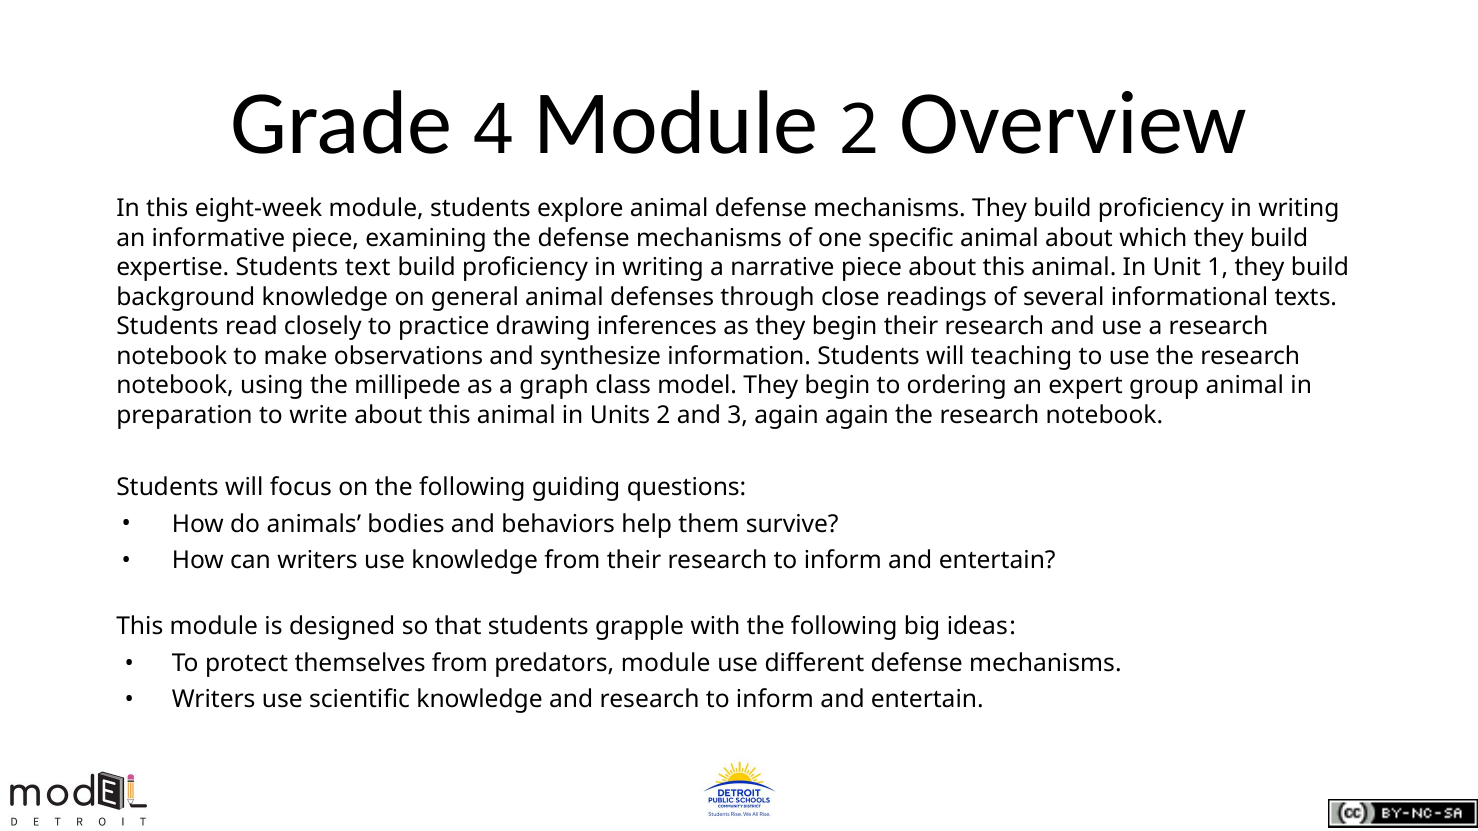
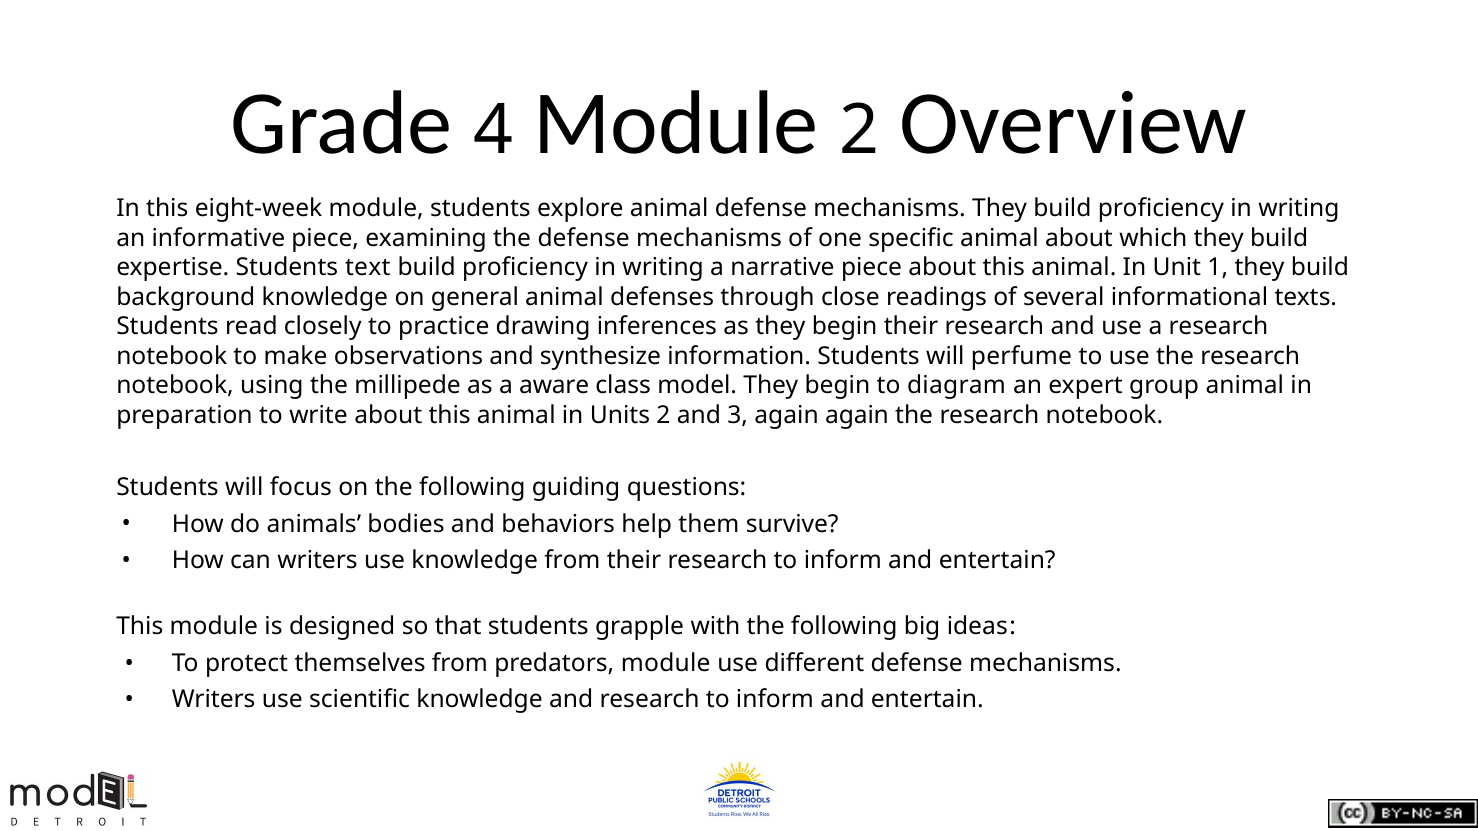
teaching: teaching -> perfume (1021, 356)
graph: graph -> aware (554, 386)
ordering: ordering -> diagram (957, 386)
